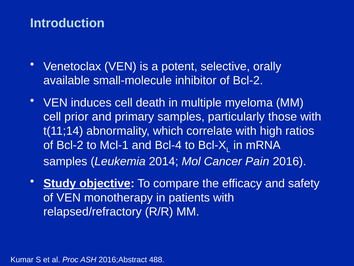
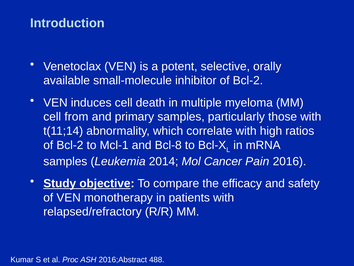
prior: prior -> from (76, 117)
Bcl-4: Bcl-4 -> Bcl-8 (168, 145)
